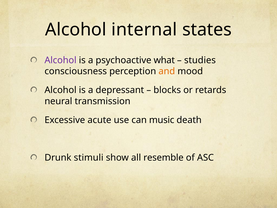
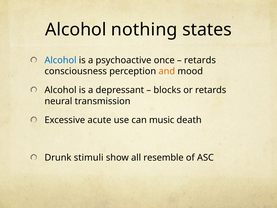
internal: internal -> nothing (144, 30)
Alcohol colour: purple -> blue (61, 60)
what: what -> once (164, 60)
studies: studies -> retards (200, 60)
